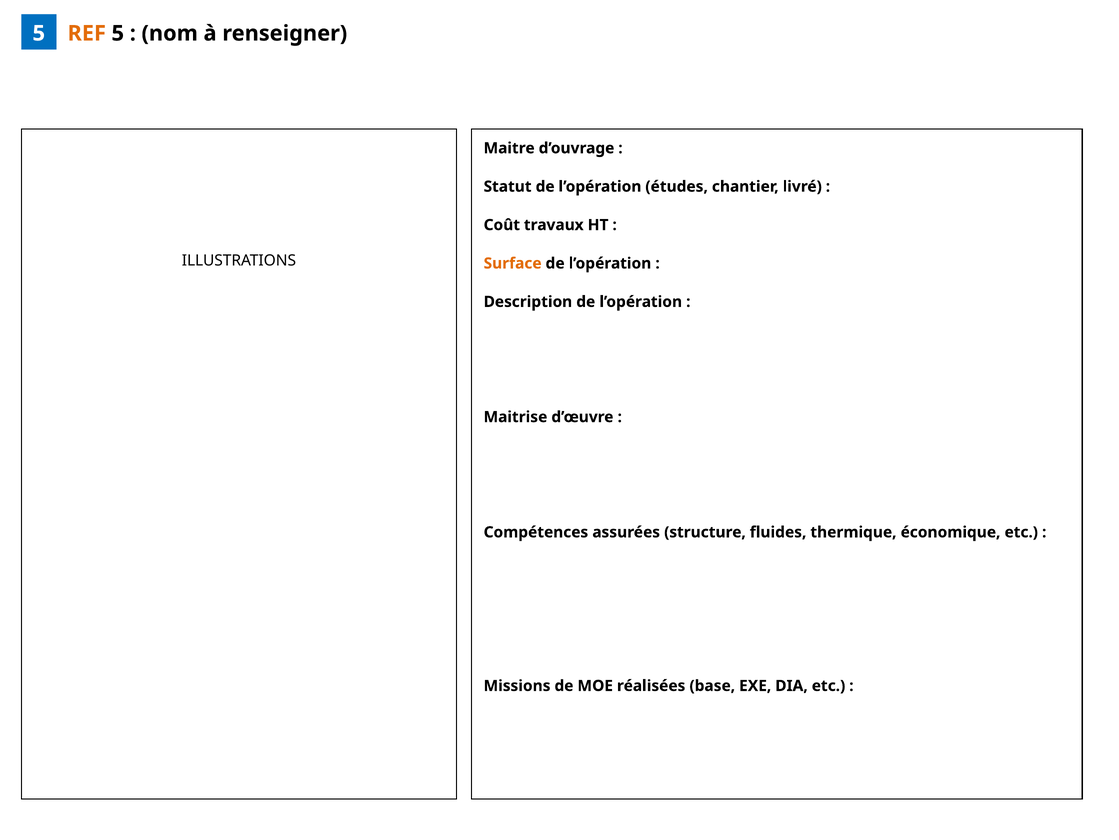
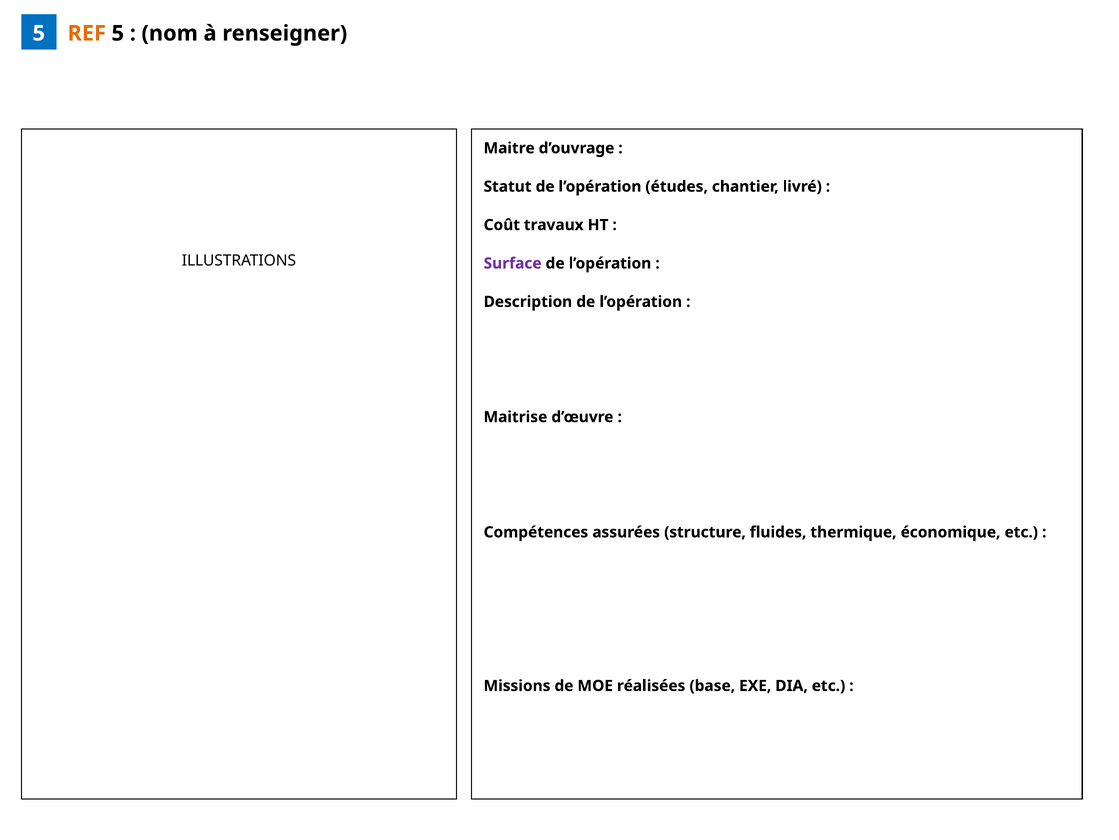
Surface colour: orange -> purple (513, 263)
